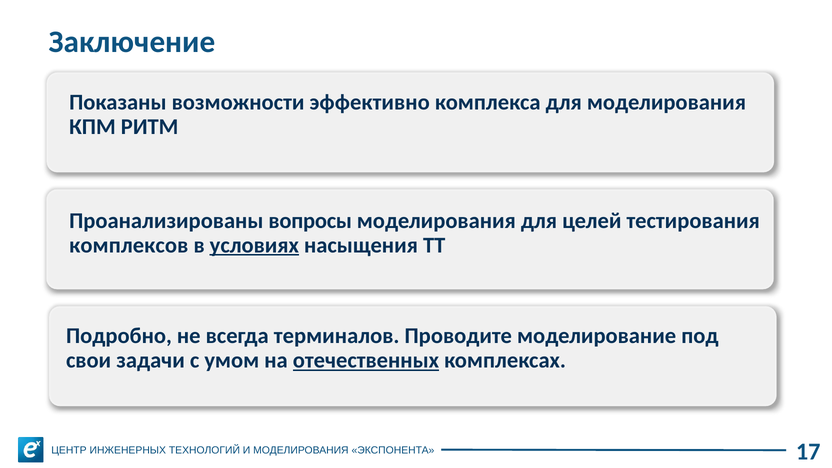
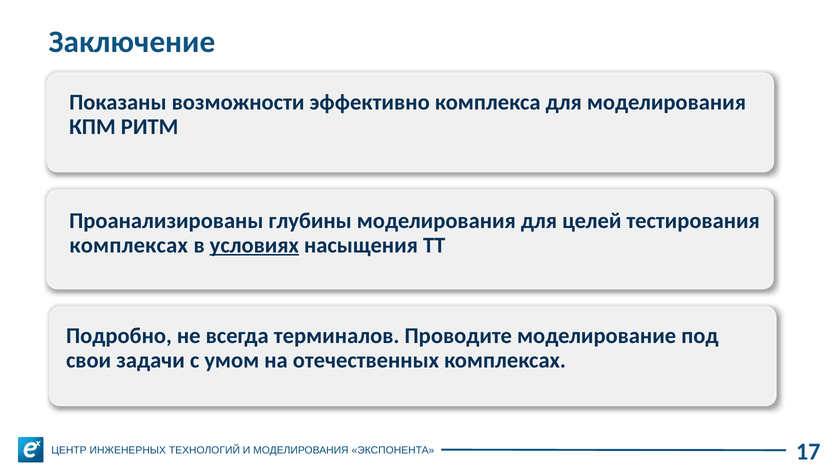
вопросы: вопросы -> глубины (310, 221)
комплексов: комплексов -> комплексах (129, 245)
отечественных underline: present -> none (366, 360)
